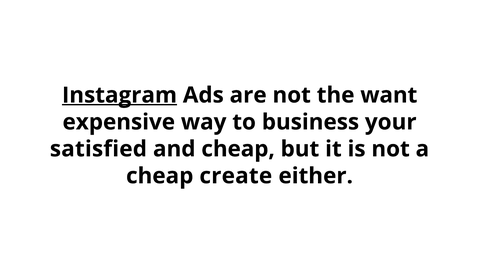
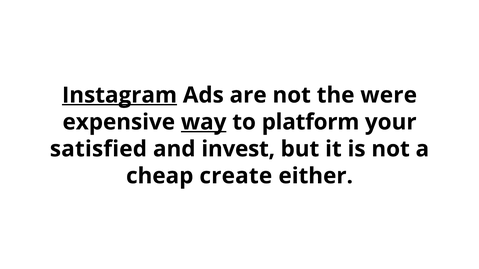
want: want -> were (389, 95)
way underline: none -> present (204, 122)
business: business -> platform (311, 122)
and cheap: cheap -> invest (238, 149)
